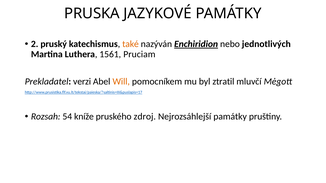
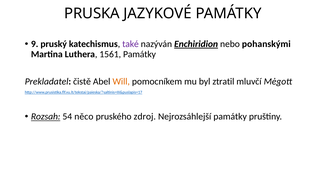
2: 2 -> 9 (35, 44)
také colour: orange -> purple (131, 44)
jednotlivých: jednotlivých -> pohanskými (266, 44)
1561 Pruciam: Pruciam -> Památky (139, 54)
verzi: verzi -> čistě (82, 82)
Rozsah underline: none -> present (46, 117)
kníže: kníže -> něco (84, 117)
